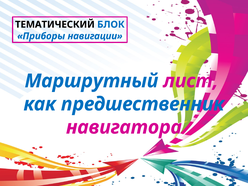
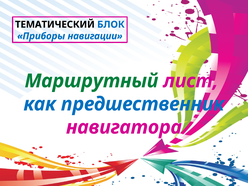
Маршрутный colour: blue -> green (91, 81)
